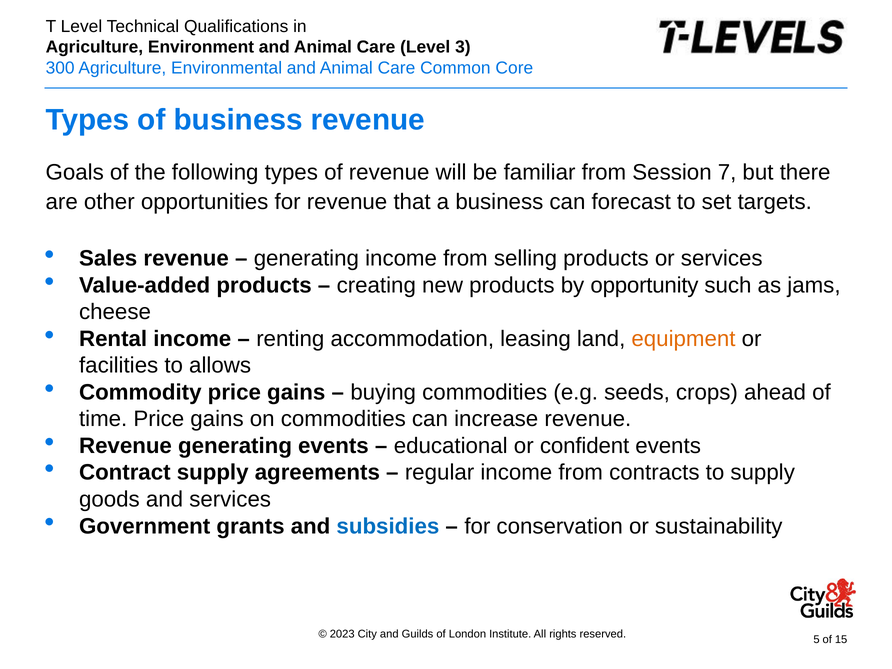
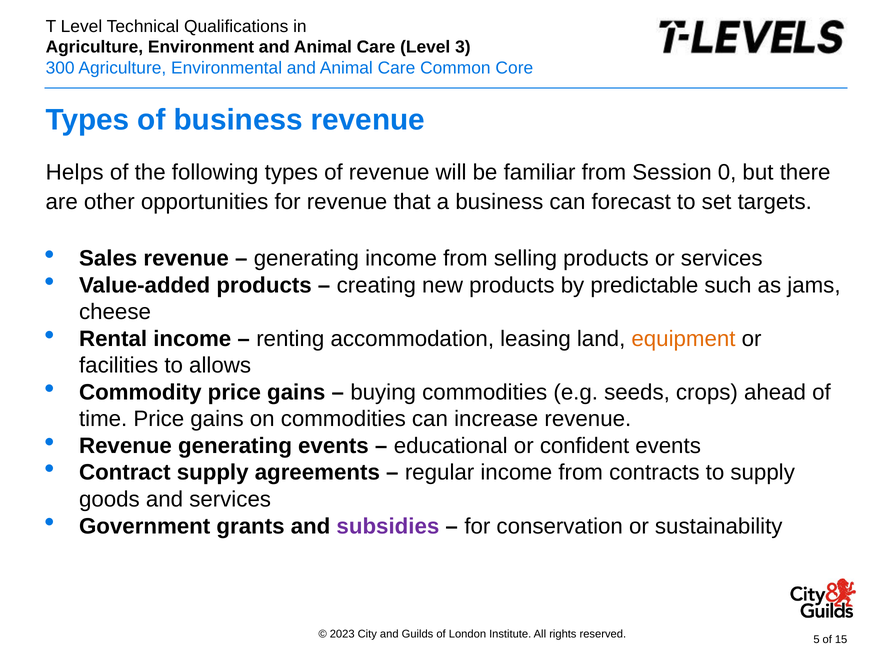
Goals: Goals -> Helps (75, 172)
7: 7 -> 0 (727, 172)
opportunity: opportunity -> predictable (644, 285)
subsidies colour: blue -> purple (388, 526)
